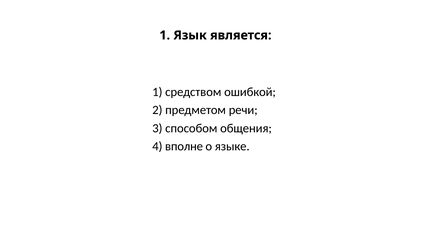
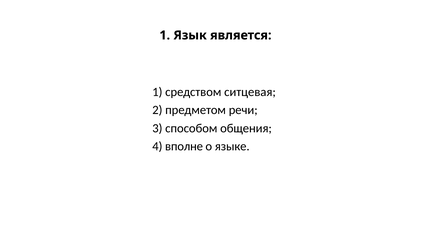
ошибкой: ошибкой -> ситцевая (250, 92)
